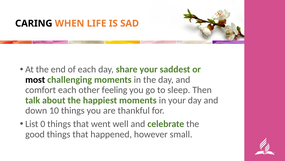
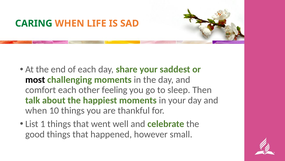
CARING colour: black -> green (34, 23)
down: down -> when (36, 110)
0: 0 -> 1 (43, 123)
